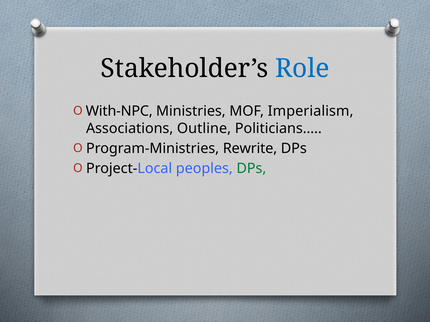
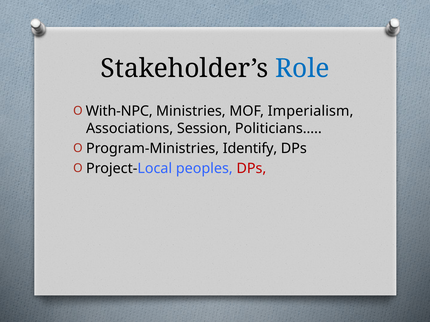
Outline: Outline -> Session (204, 129)
Rewrite: Rewrite -> Identify (250, 149)
DPs colour: green -> red (251, 169)
